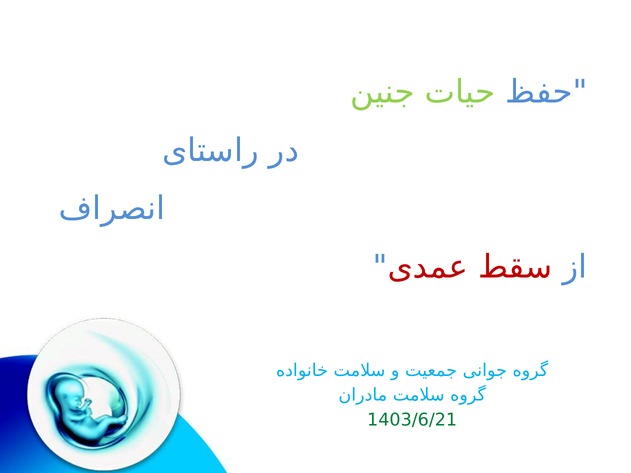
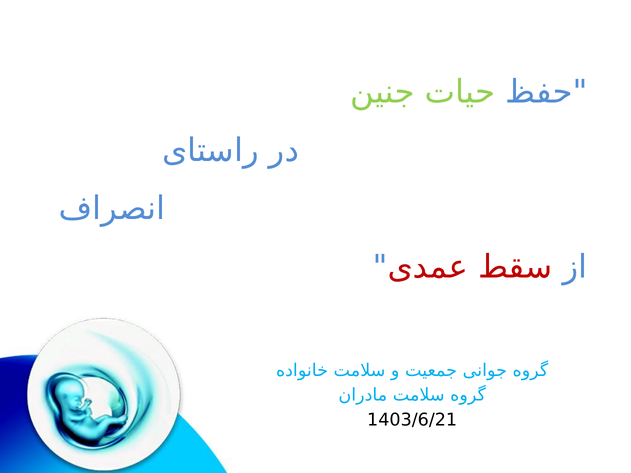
1403/6/21 colour: green -> black (412, 420)
